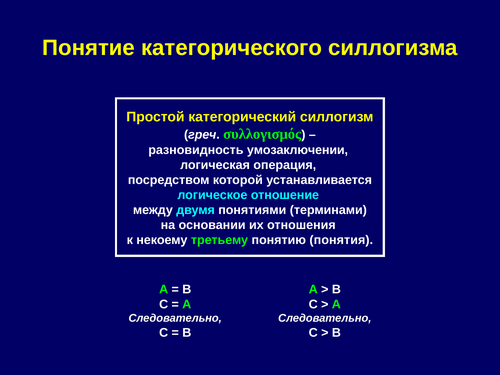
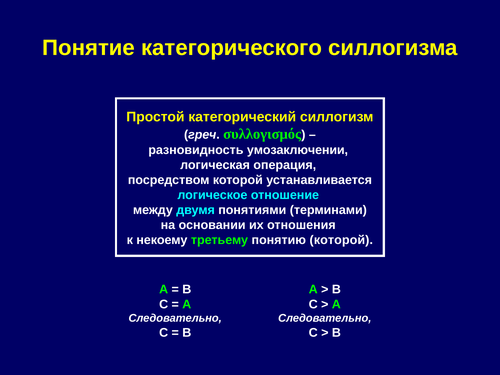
понятию понятия: понятия -> которой (341, 240)
